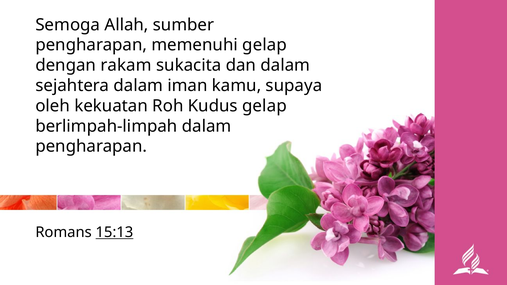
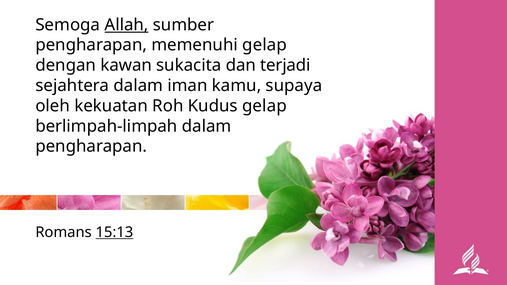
Allah underline: none -> present (127, 25)
rakam: rakam -> kawan (126, 65)
dan dalam: dalam -> terjadi (285, 65)
